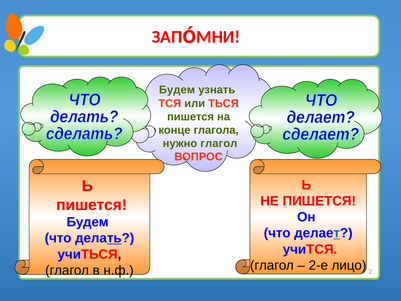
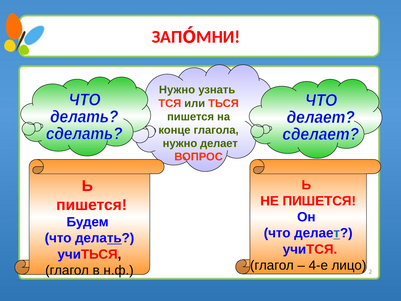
Будем: Будем -> Нужно (177, 90)
нужно глагол: глагол -> делает (219, 143)
2-е: 2-е -> 4-е (318, 265)
